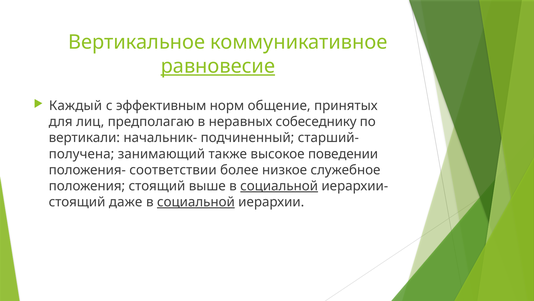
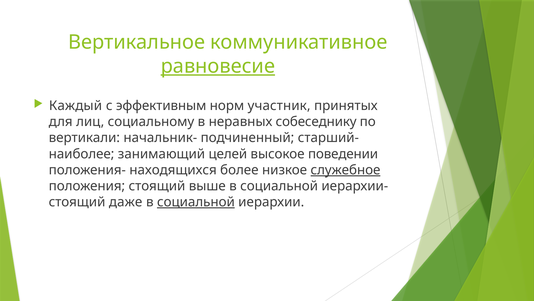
общение: общение -> участник (279, 106)
предполагаю: предполагаю -> социальному (151, 122)
получена: получена -> наиболее (82, 154)
также: также -> целей (228, 154)
соответствии: соответствии -> находящихся (173, 170)
служебное underline: none -> present (345, 170)
социальной underline: present -> none (279, 186)
